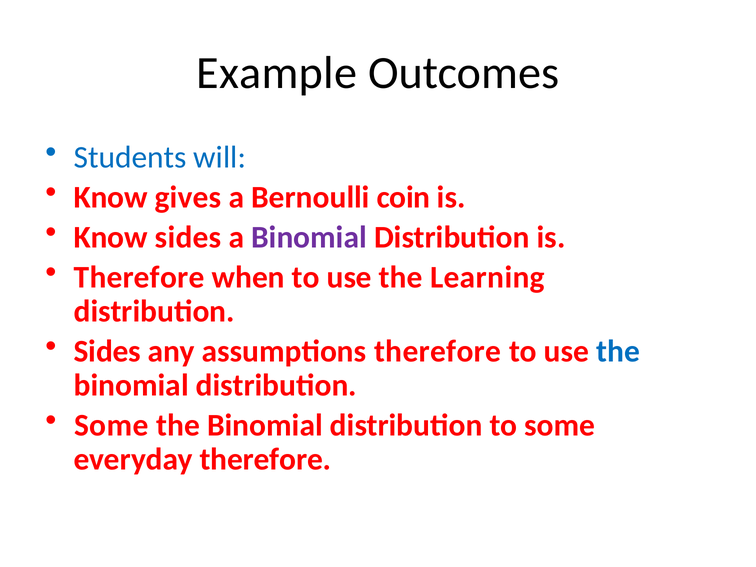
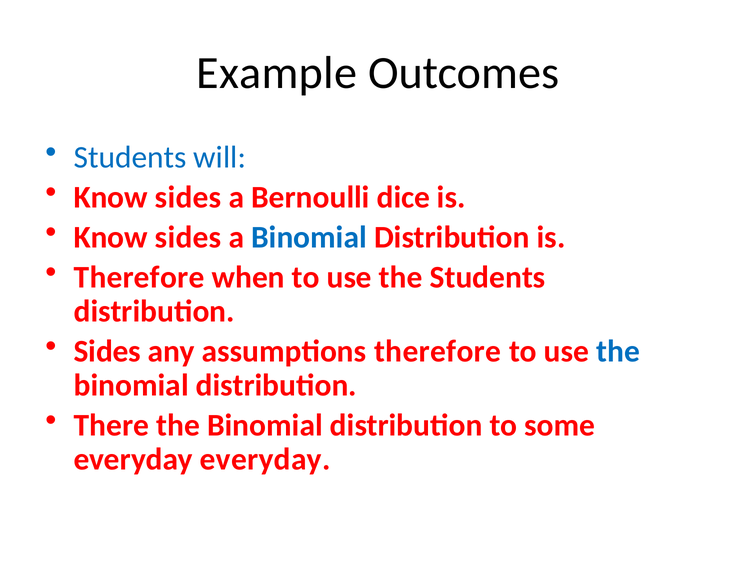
gives: gives -> sides (188, 197)
coin: coin -> dice (403, 197)
Binomial colour: purple -> blue (309, 237)
the Learning: Learning -> Students (488, 277)
Some: Some -> There (111, 426)
everyday therefore: therefore -> everyday (265, 460)
